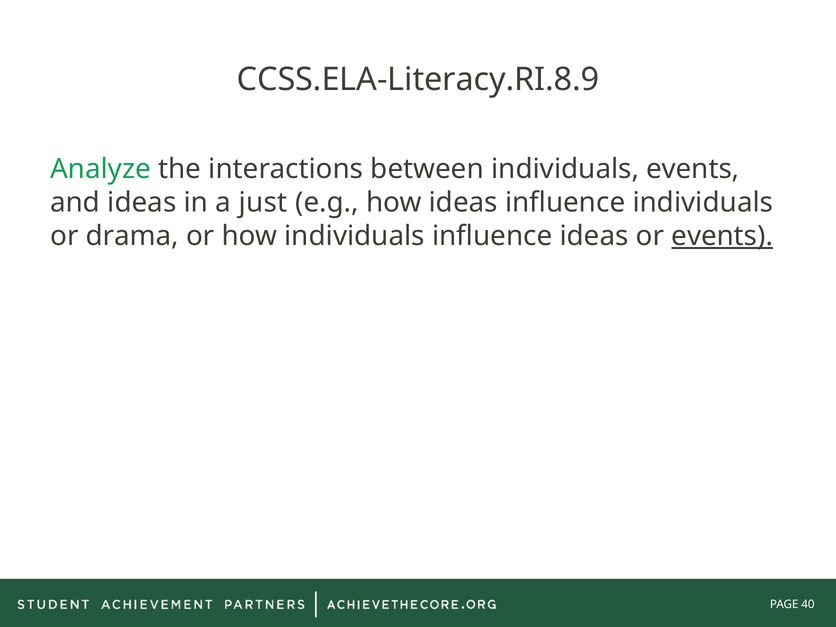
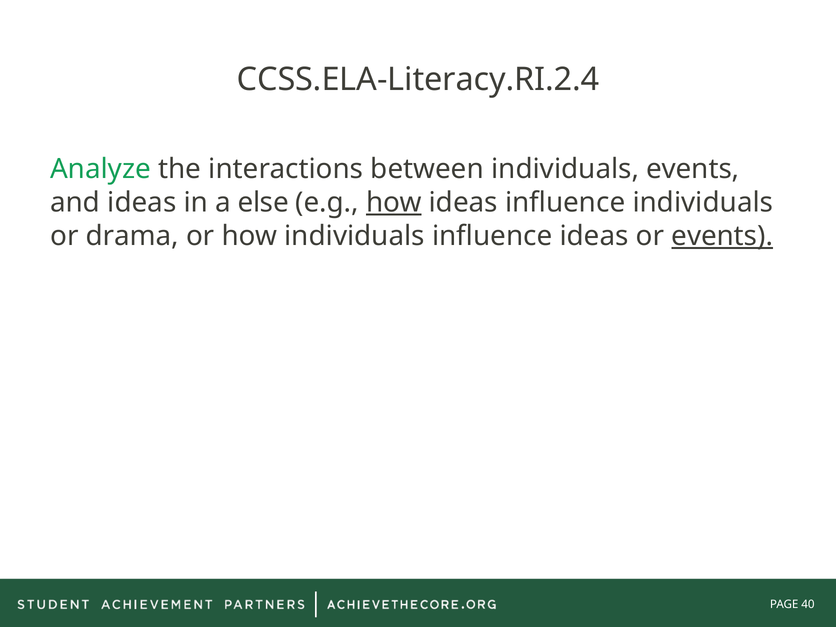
CCSS.ELA-Literacy.RI.8.9: CCSS.ELA-Literacy.RI.8.9 -> CCSS.ELA-Literacy.RI.2.4 (418, 80)
just: just -> else (263, 203)
how underline: none -> present (394, 203)
